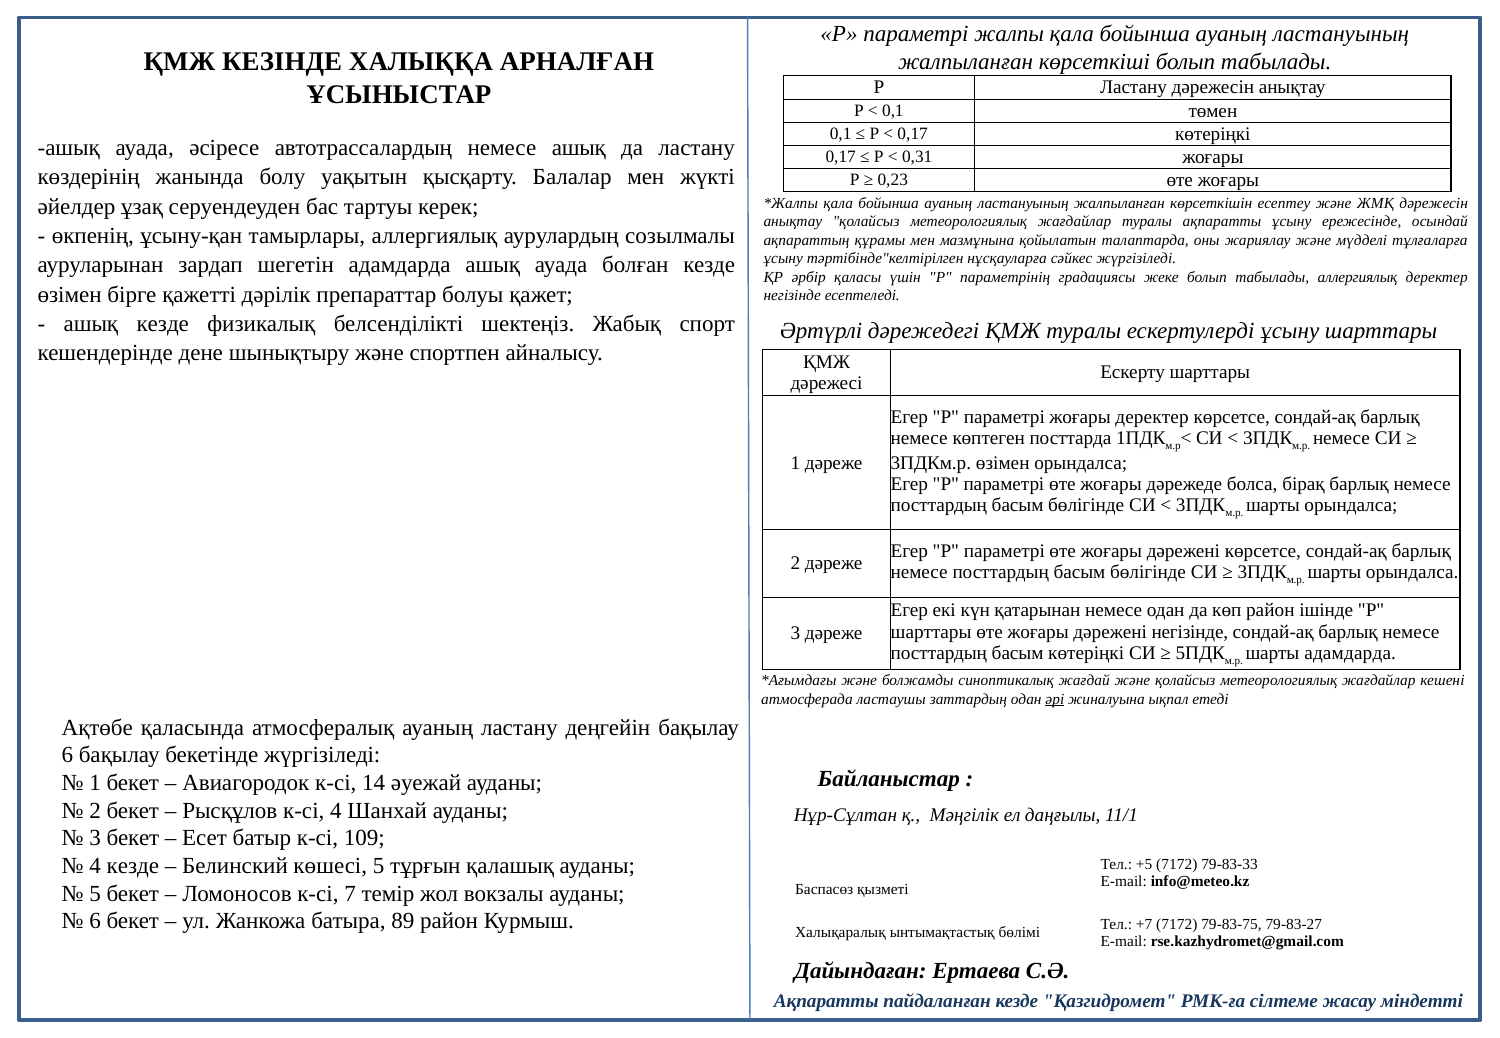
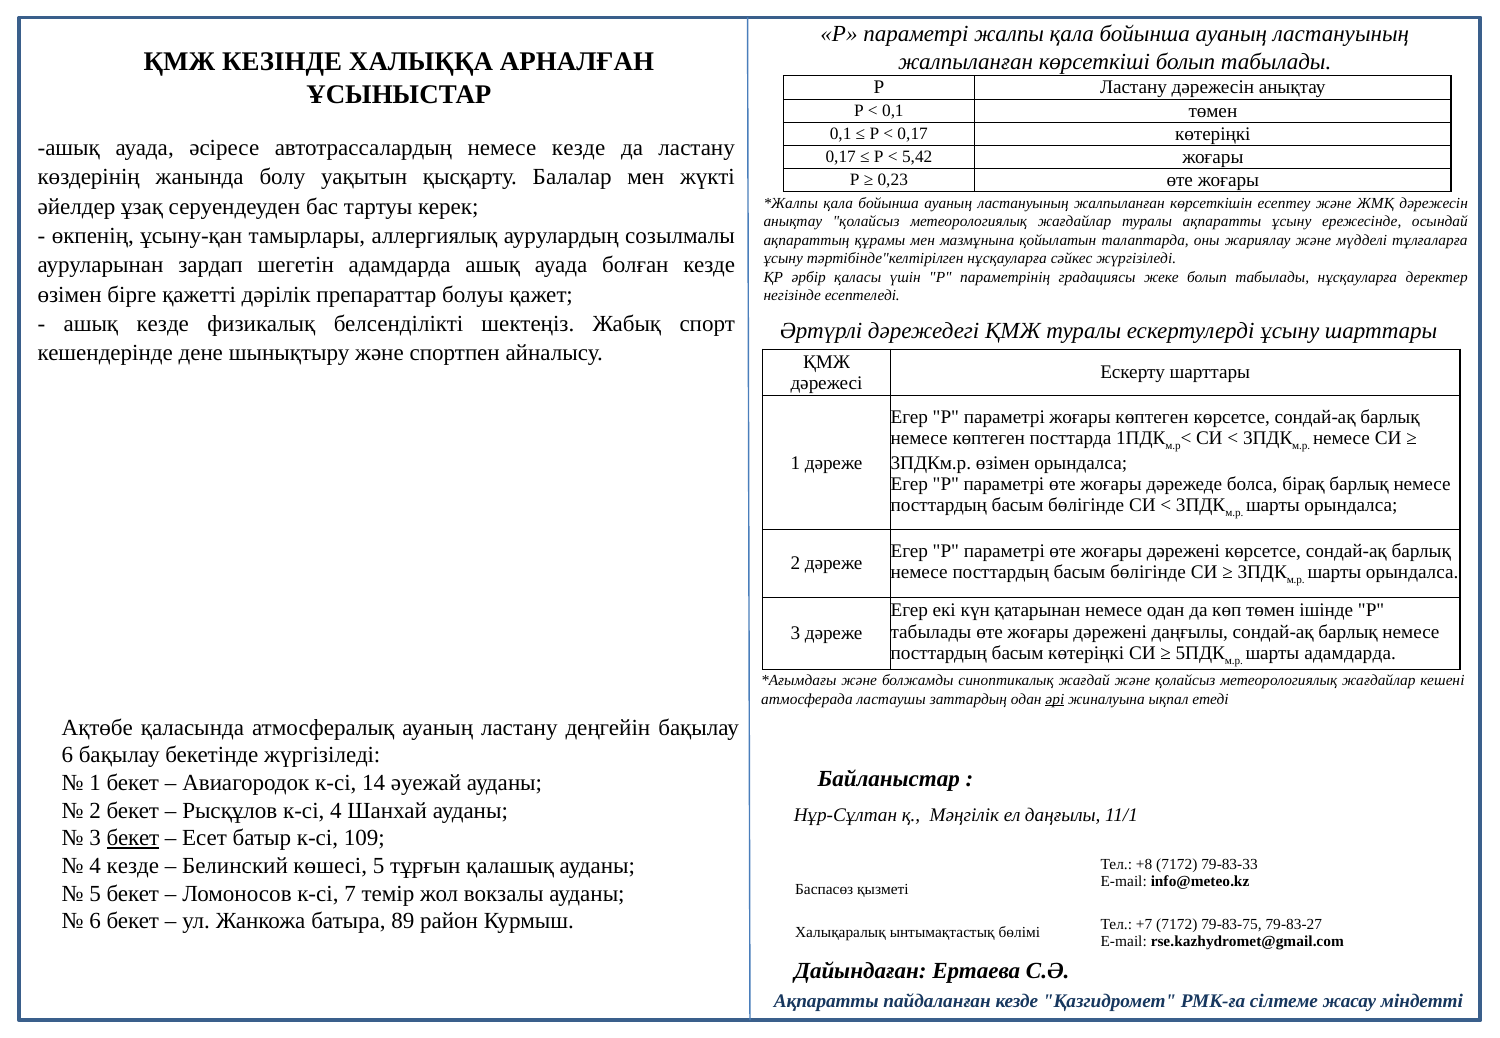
немесе ашық: ашық -> кезде (579, 148)
0,31: 0,31 -> 5,42 (917, 157)
табылады аллергиялық: аллергиялық -> нұсқауларға (1357, 277)
жоғары деректер: деректер -> көптеген (1152, 417)
көп район: район -> төмен (1270, 611)
шарттары: шарттары -> табылады (931, 632)
дәрежені негізінде: негізінде -> даңғылы (1190, 632)
бекет underline: none -> present (133, 839)
+5: +5 -> +8 (1144, 865)
